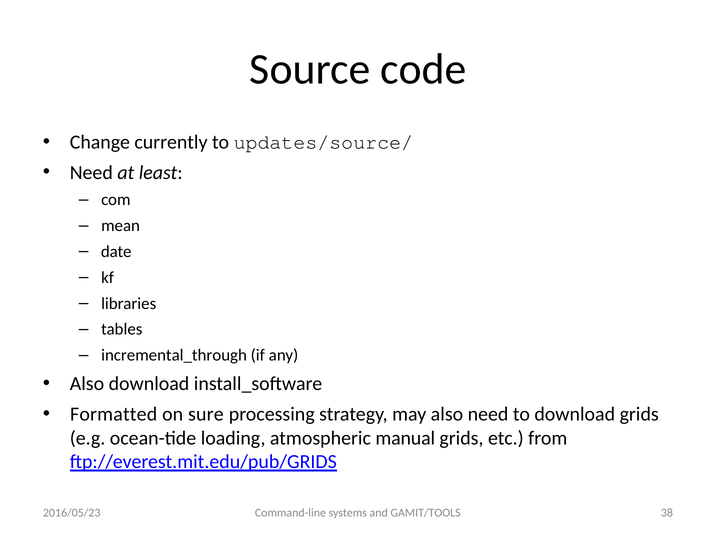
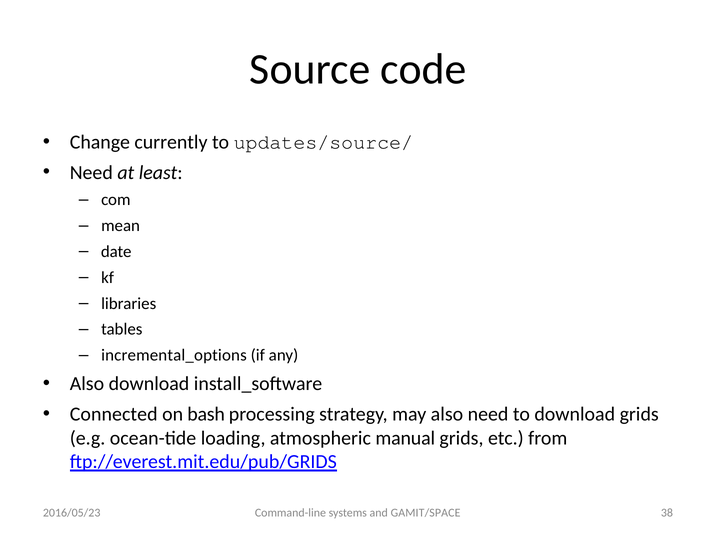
incremental_through: incremental_through -> incremental_options (174, 355)
Formatted: Formatted -> Connected (114, 414)
sure: sure -> bash (206, 414)
GAMIT/TOOLS: GAMIT/TOOLS -> GAMIT/SPACE (426, 513)
